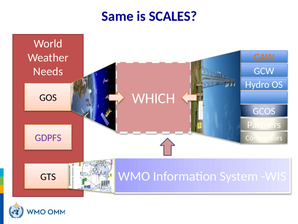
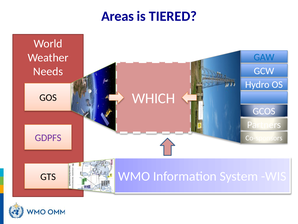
Same: Same -> Areas (118, 16)
SCALES: SCALES -> TIERED (173, 16)
GAW colour: orange -> blue (264, 57)
